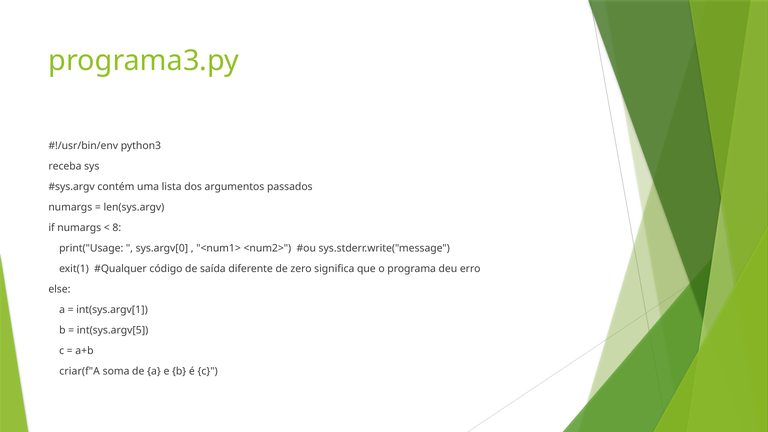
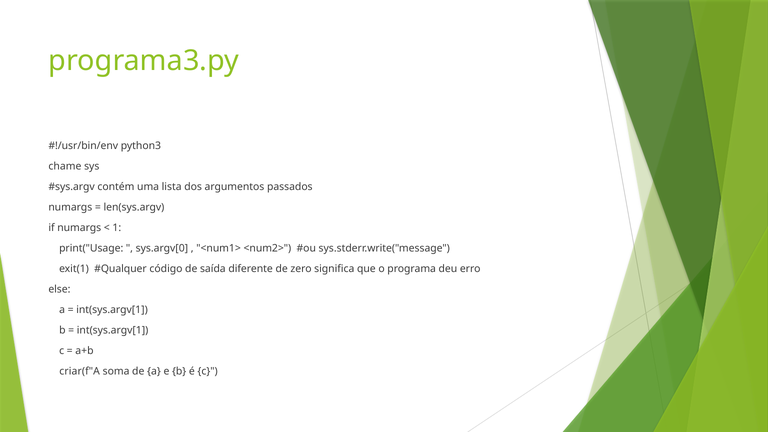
receba: receba -> chame (65, 166)
8: 8 -> 1 (117, 228)
int(sys.argv[5: int(sys.argv[5 -> int(sys.argv[1 (113, 330)
